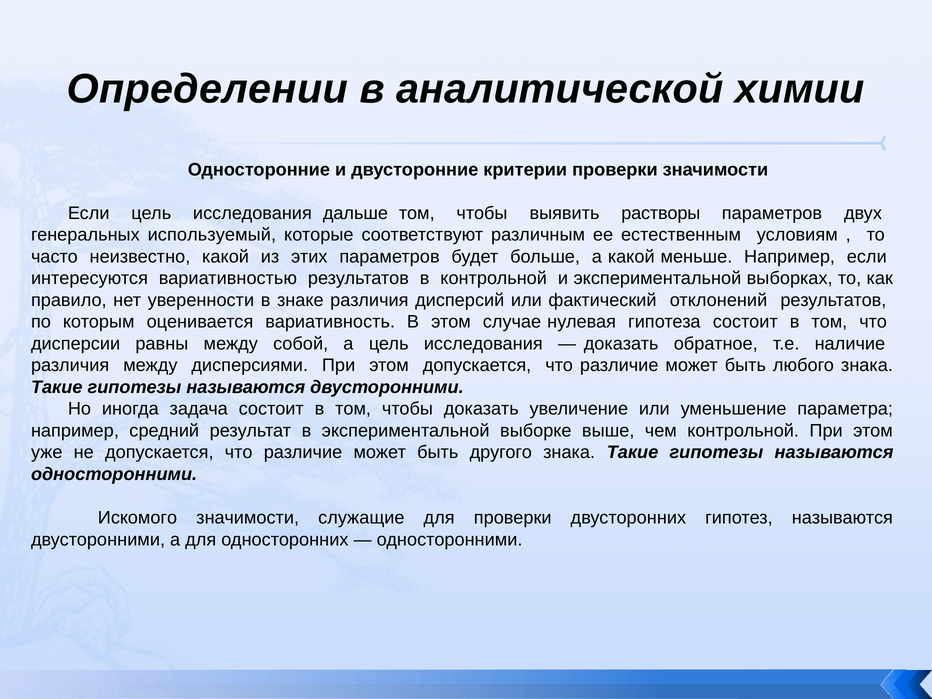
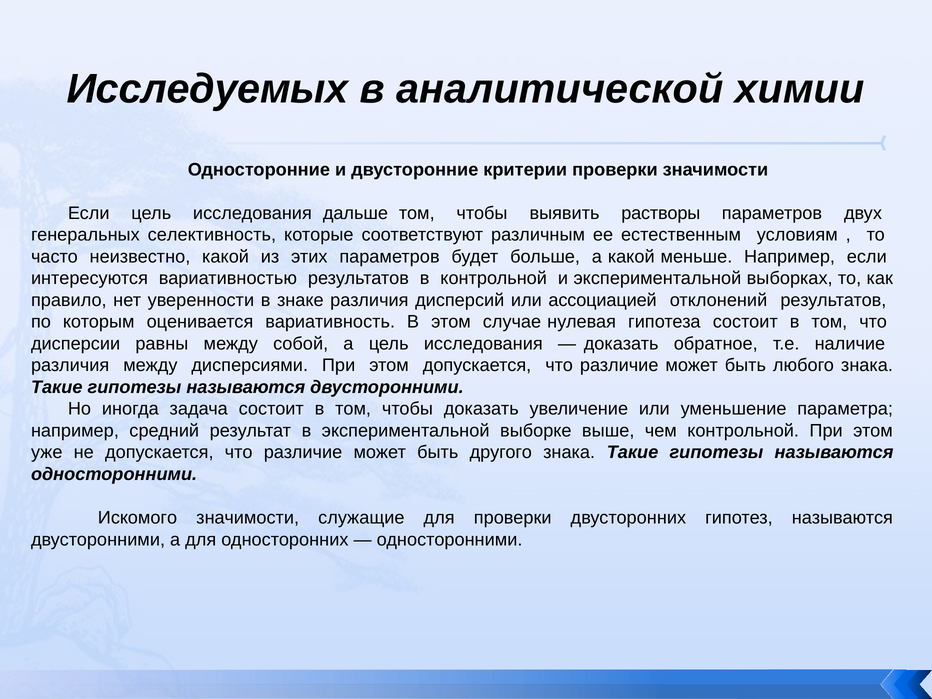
Определении: Определении -> Исследуемых (207, 89)
используемый: используемый -> селективность (212, 235)
фактический: фактический -> ассоциацией (603, 300)
